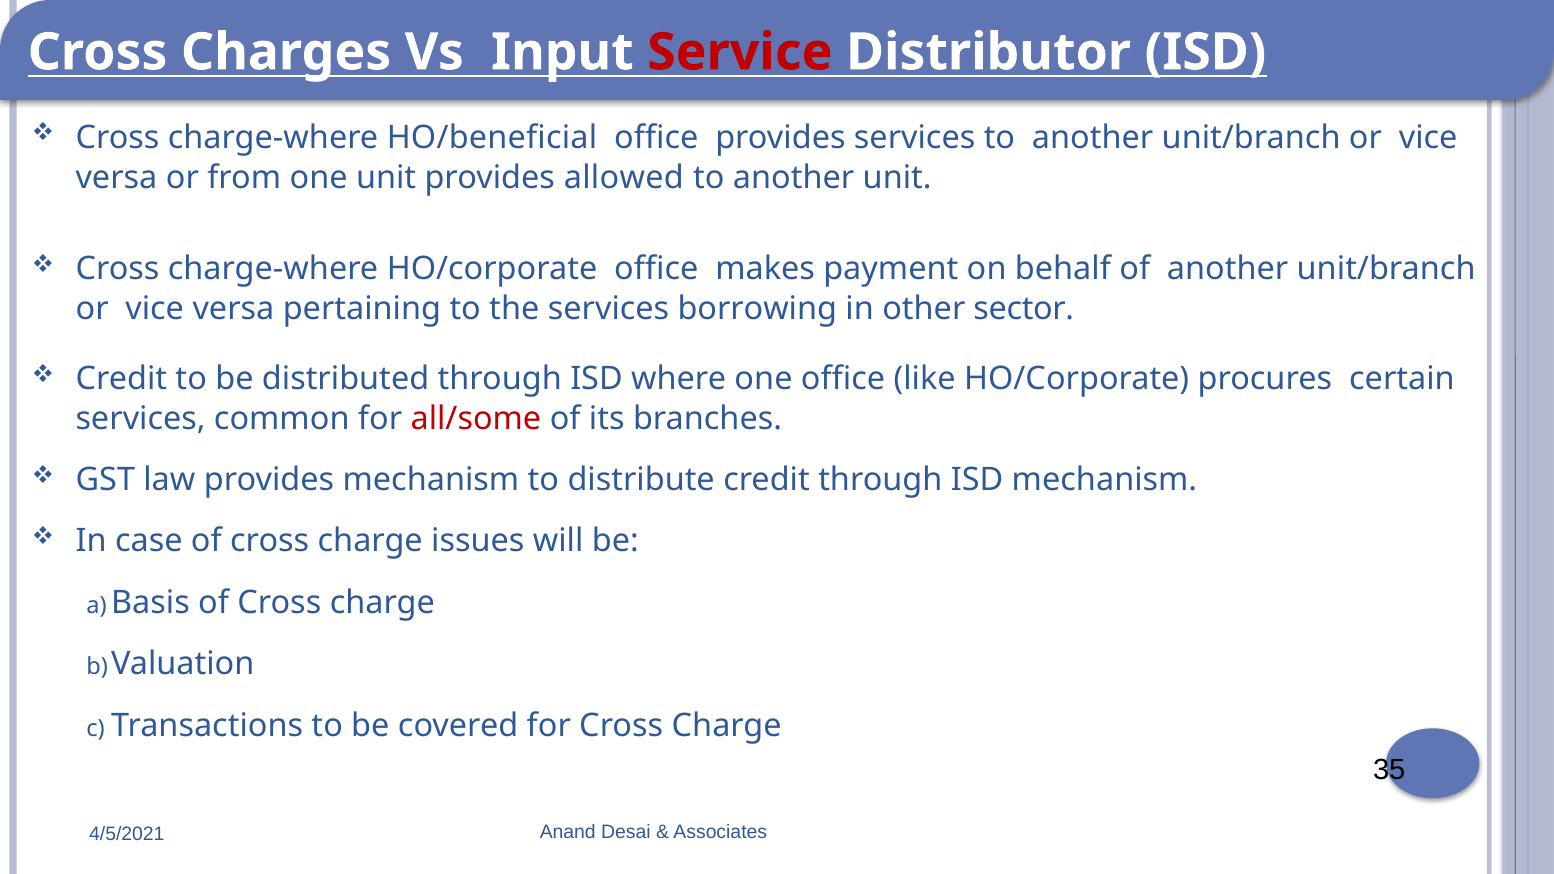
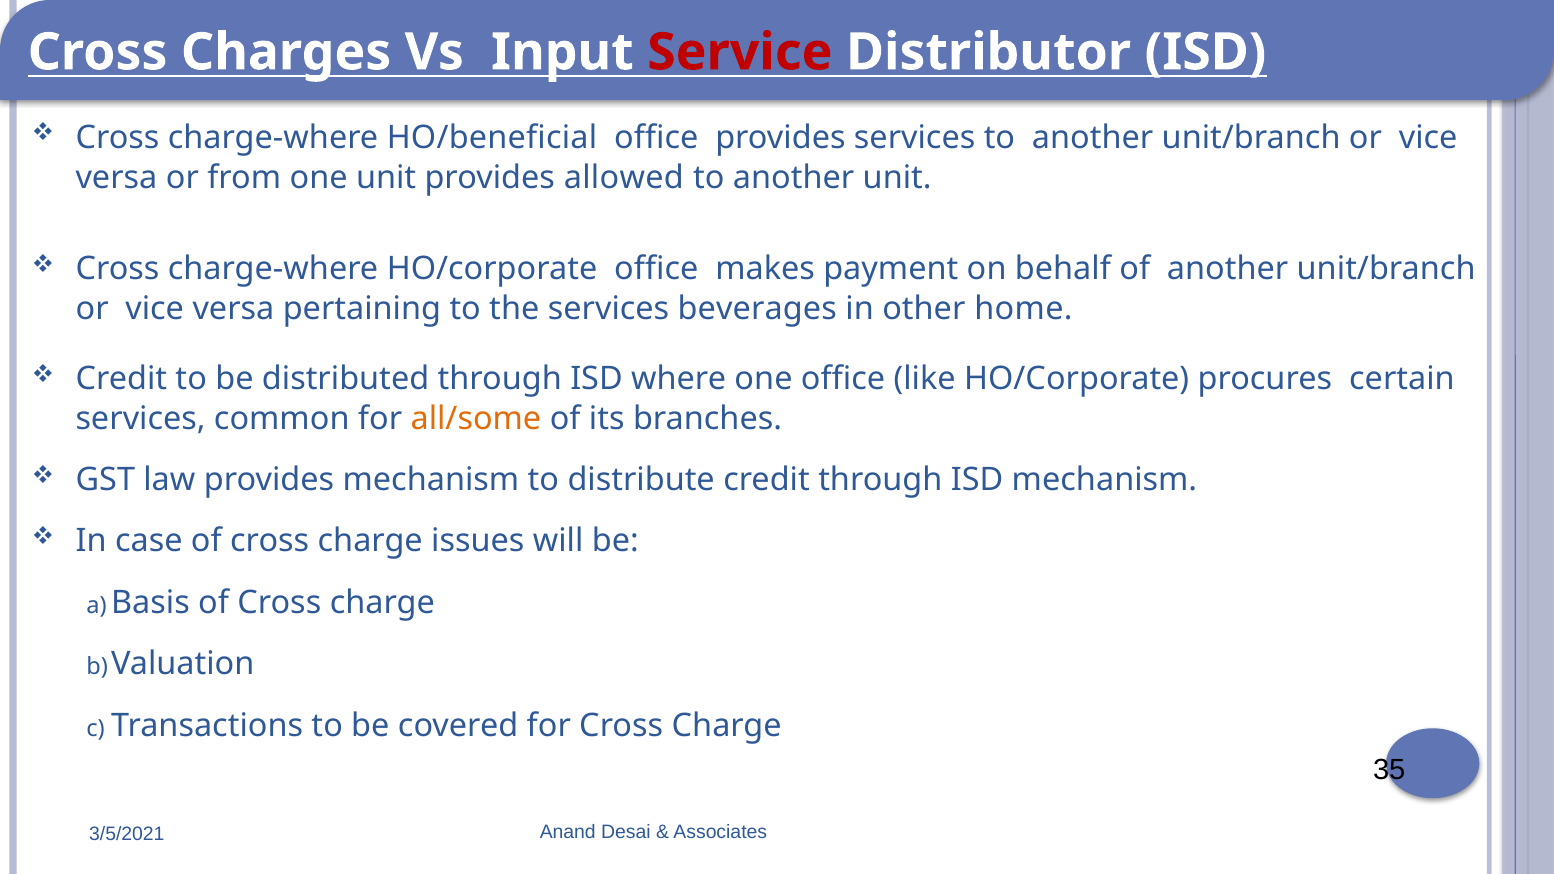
borrowing: borrowing -> beverages (757, 309)
sector: sector -> home (1023, 309)
all/some colour: red -> orange (476, 419)
4/5/2021: 4/5/2021 -> 3/5/2021 (127, 834)
